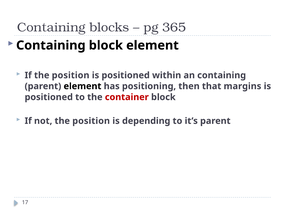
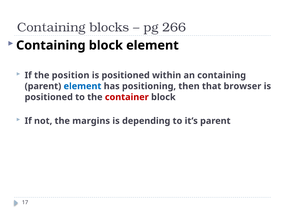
365: 365 -> 266 (174, 27)
element colour: black -> blue (82, 87)
margins: margins -> browser (242, 87)
not the position: position -> margins (91, 121)
